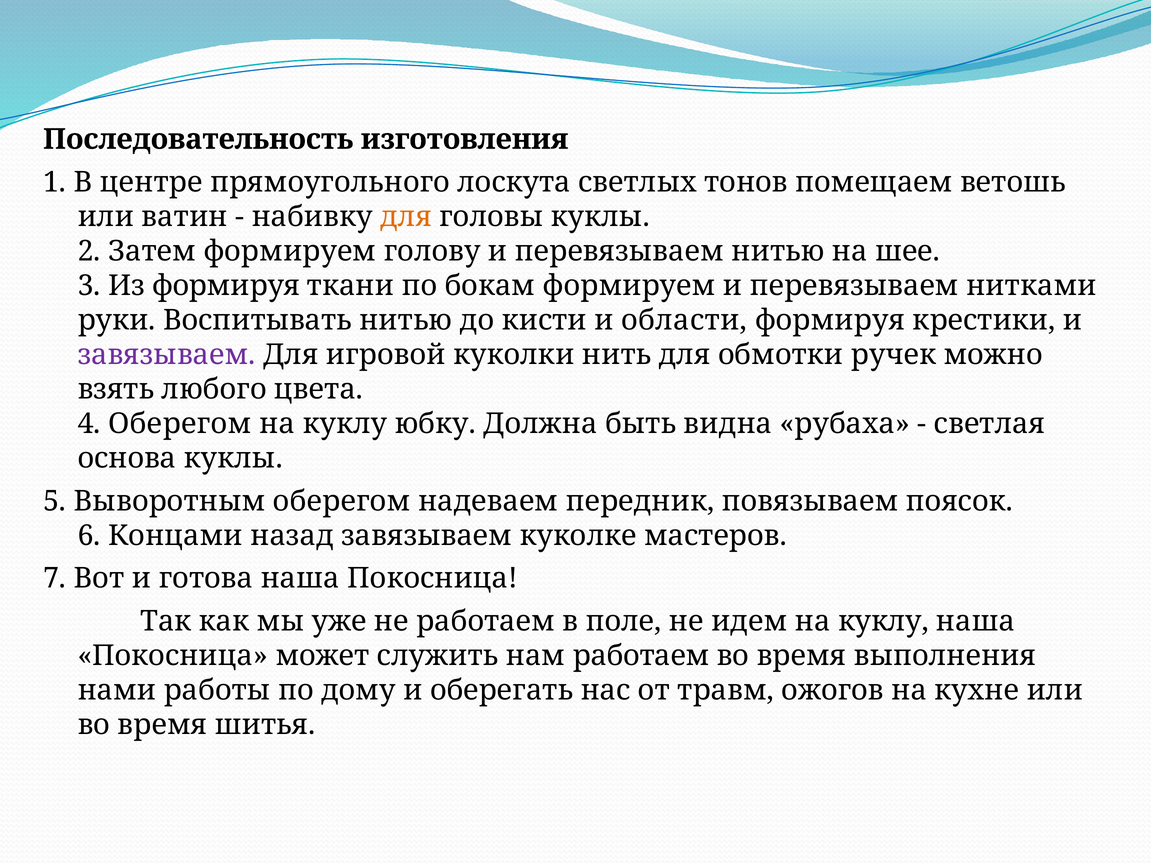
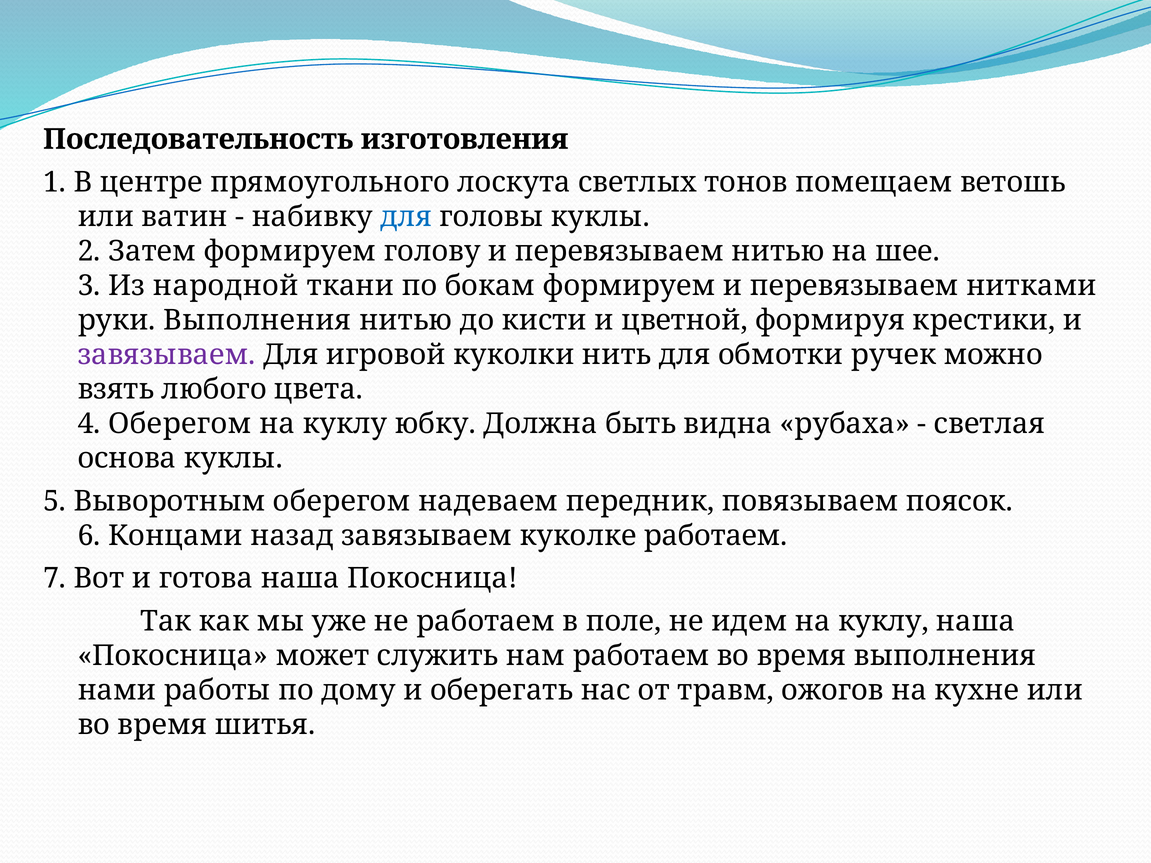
для colour: orange -> blue (406, 217)
Из формируя: формируя -> народной (226, 286)
руки Воспитывать: Воспитывать -> Выполнения (257, 320)
области: области -> цветной (684, 320)
куколке мастеров: мастеров -> работаем (716, 536)
